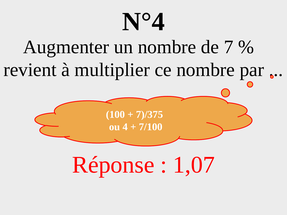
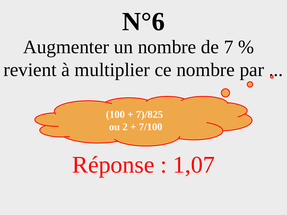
N°4: N°4 -> N°6 (143, 22)
7)/375: 7)/375 -> 7)/825 (149, 115)
4: 4 -> 2 (125, 127)
